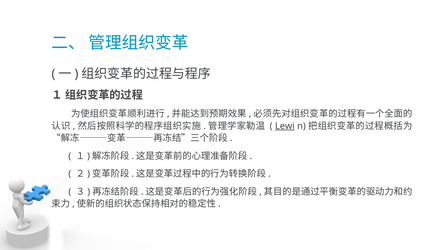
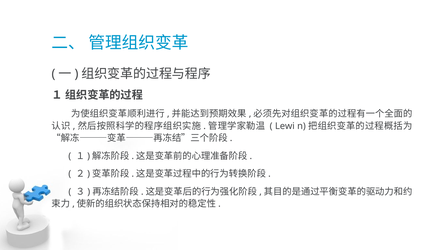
Lewi underline: present -> none (285, 126)
